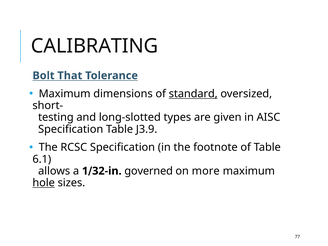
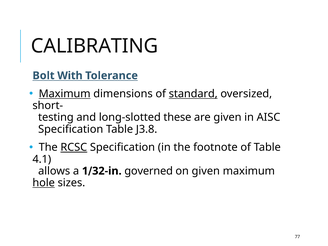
That: That -> With (70, 76)
Maximum underline: none -> present (65, 94)
types: types -> these (177, 117)
J3.9: J3.9 -> J3.8 (147, 129)
RCSC underline: none -> present (74, 147)
6.1: 6.1 -> 4.1 (42, 159)
on more: more -> given (206, 171)
